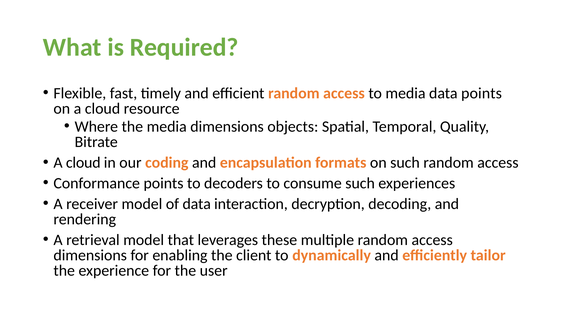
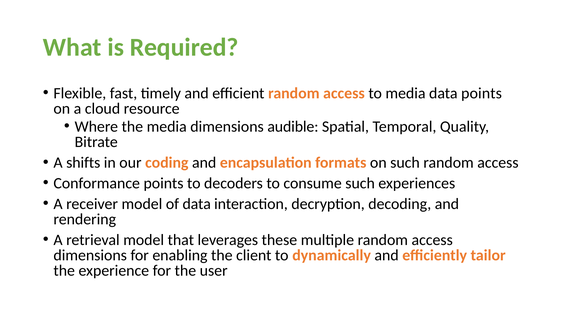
objects: objects -> audible (293, 127)
cloud: cloud -> shifts (83, 163)
